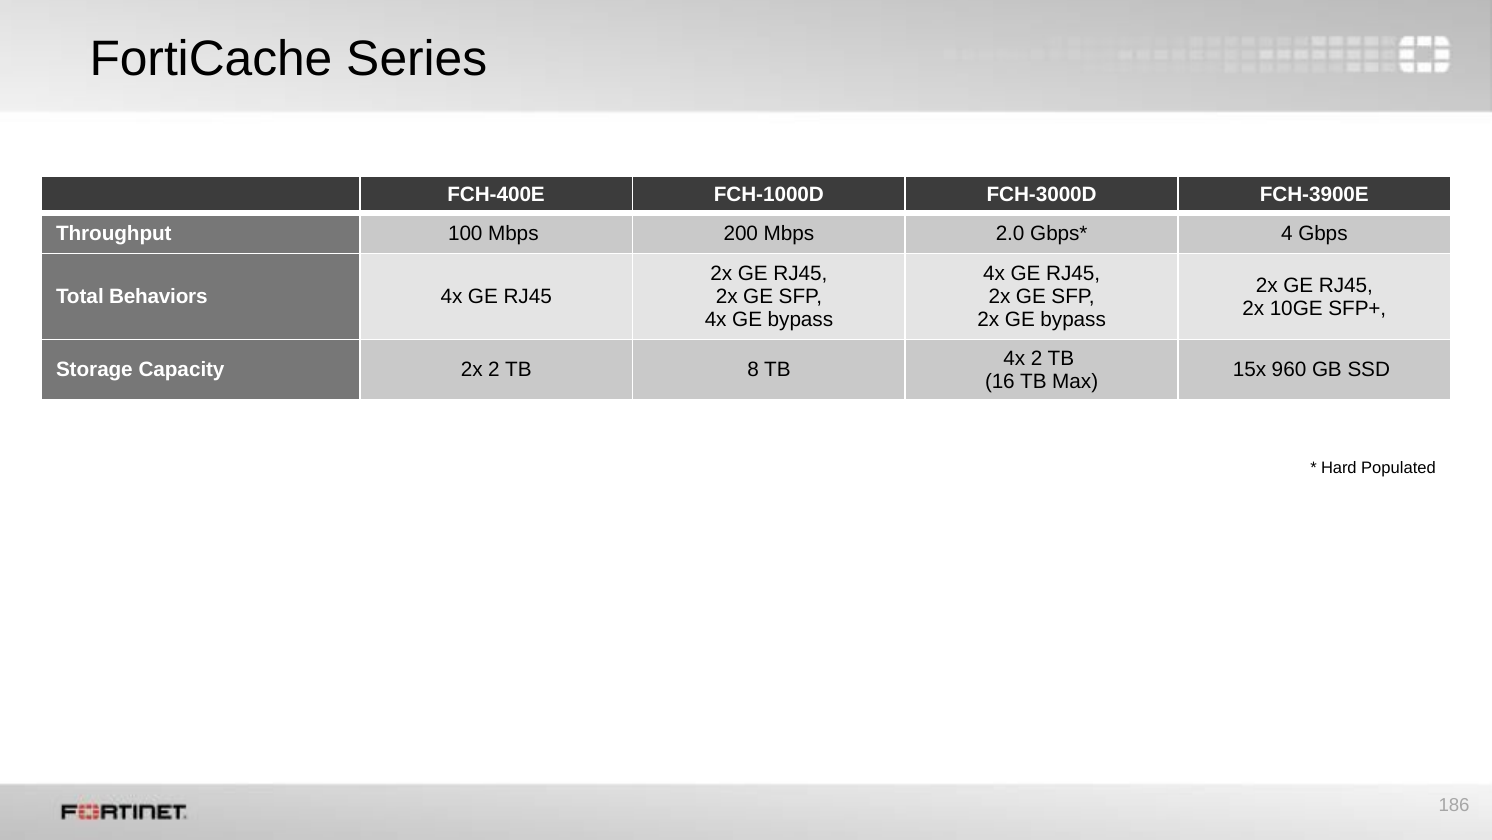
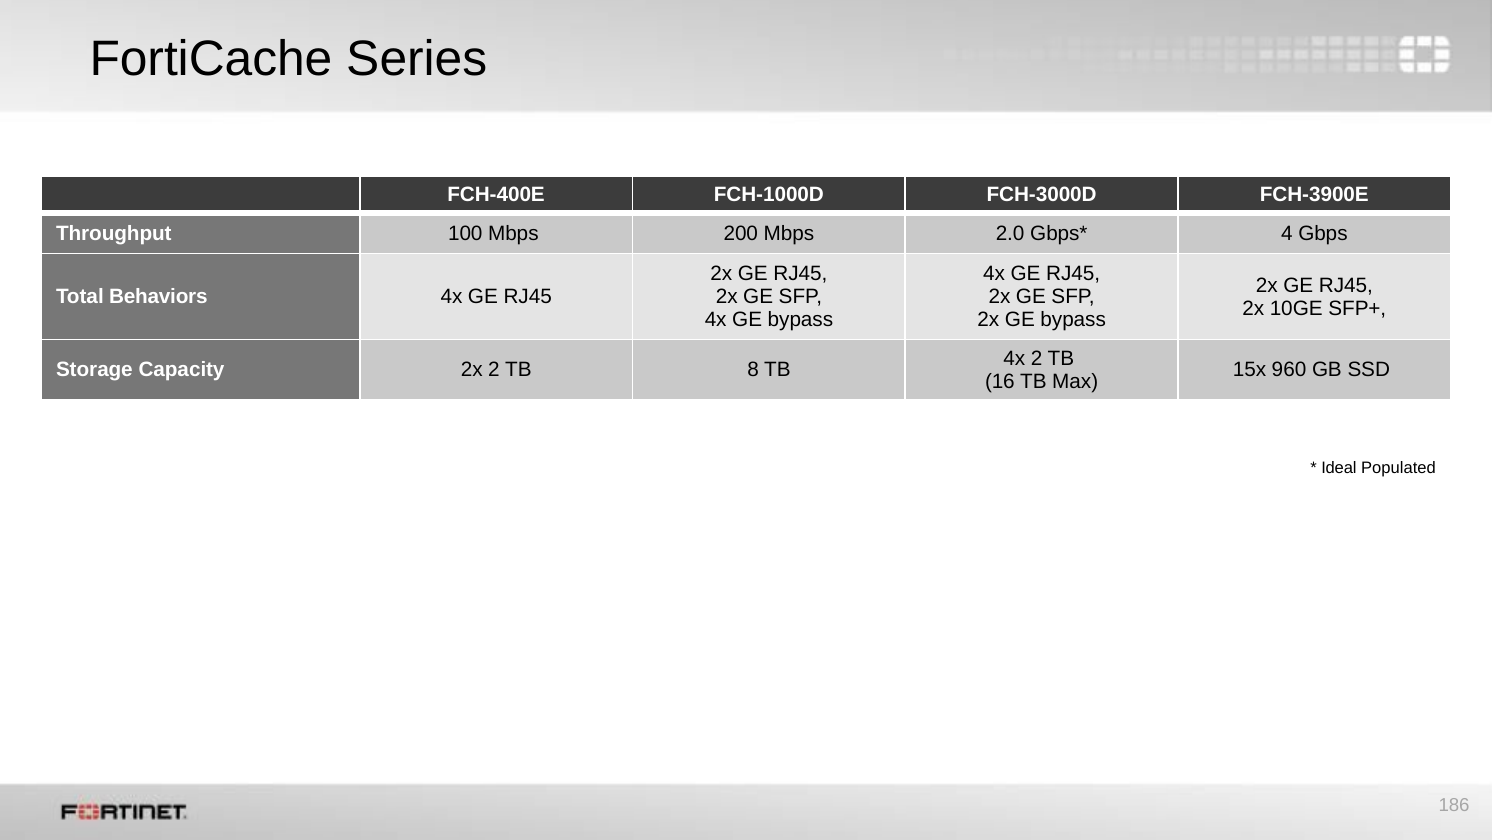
Hard: Hard -> Ideal (1339, 467)
